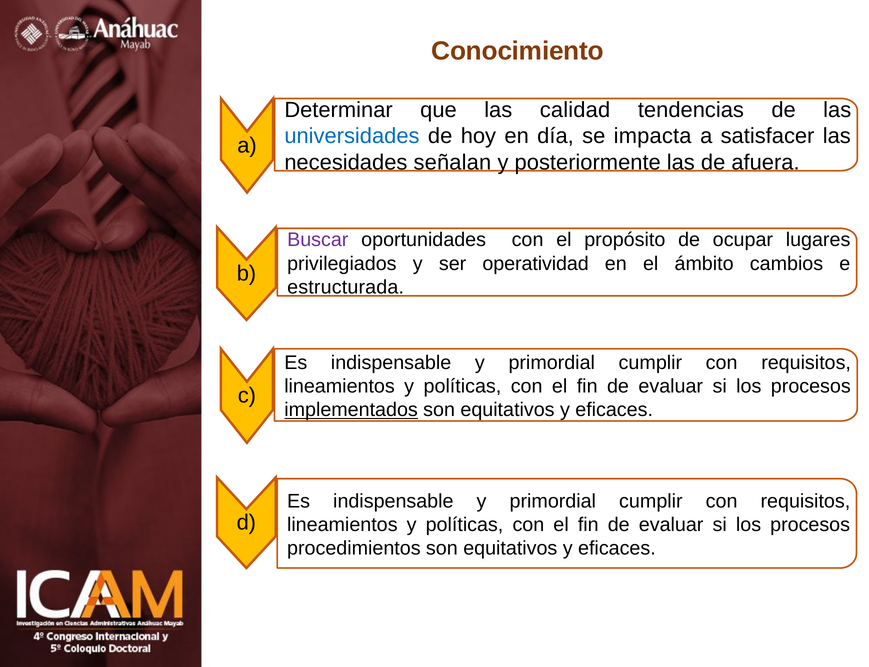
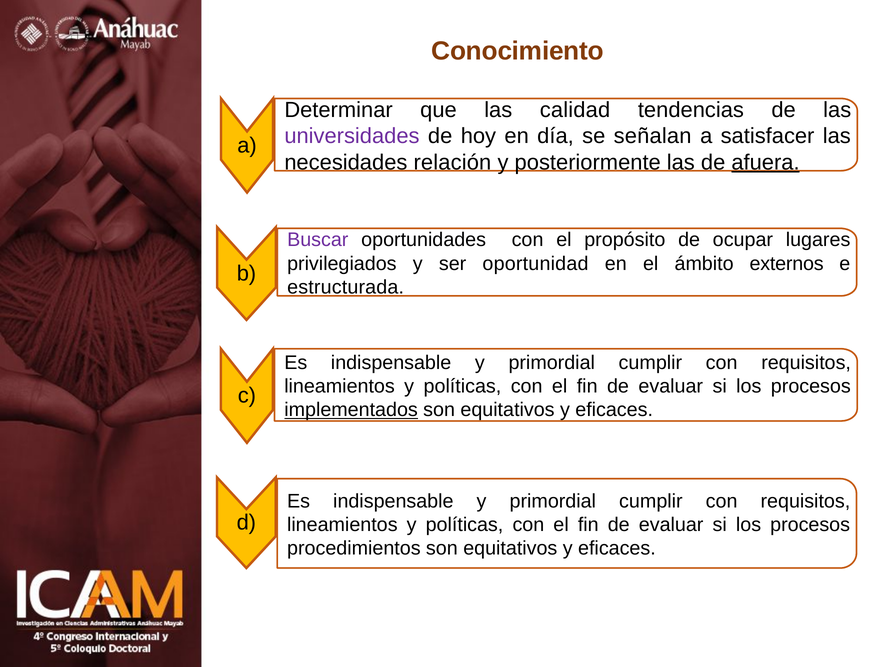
universidades colour: blue -> purple (352, 136)
impacta: impacta -> señalan (653, 136)
señalan: señalan -> relación (452, 162)
afuera underline: none -> present (765, 162)
operatividad: operatividad -> oportunidad (535, 264)
cambios: cambios -> externos (787, 264)
